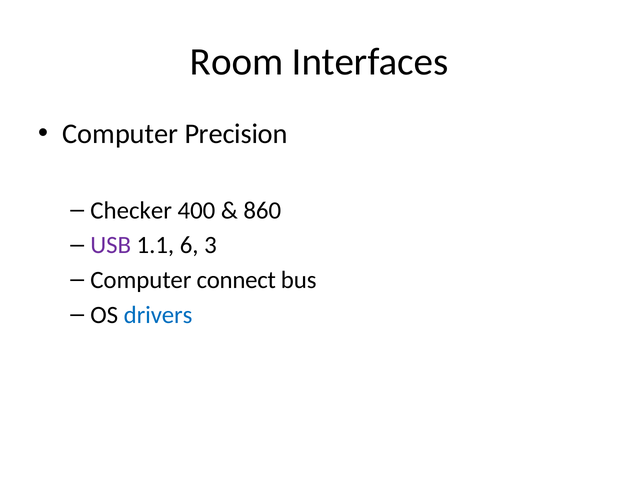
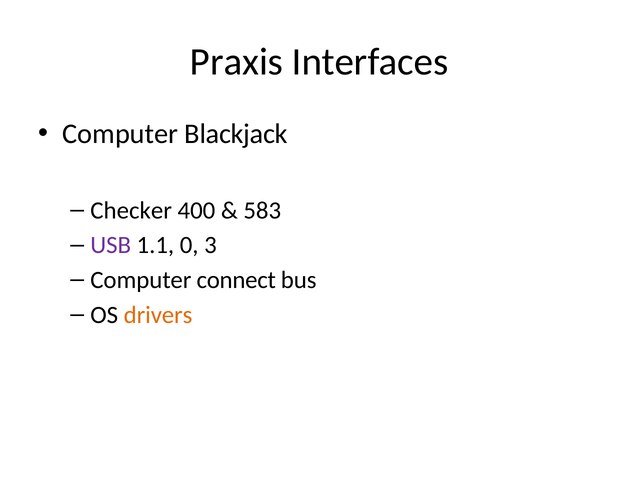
Room: Room -> Praxis (237, 62)
Precision: Precision -> Blackjack (236, 134)
860: 860 -> 583 (262, 211)
6: 6 -> 0 (189, 245)
drivers colour: blue -> orange (158, 315)
